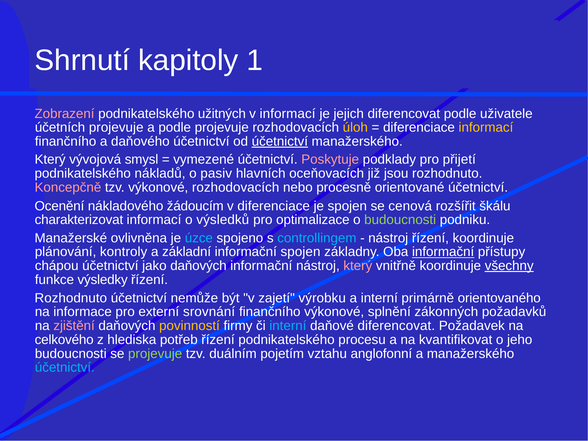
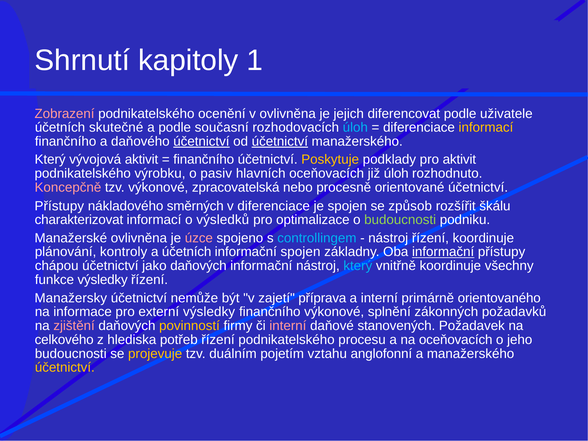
užitných: užitných -> ocenění (222, 114)
v informací: informací -> ovlivněna (288, 114)
účetních projevuje: projevuje -> skutečné (116, 128)
podle projevuje: projevuje -> současní (222, 128)
úloh colour: yellow -> light blue (355, 128)
účetnictví underline: none -> present (201, 141)
vývojová smysl: smysl -> aktivit (142, 160)
vymezené: vymezené -> finančního (204, 160)
Poskytuje colour: pink -> yellow (330, 160)
pro přijetí: přijetí -> aktivit (459, 160)
nákladů: nákladů -> výrobku (160, 173)
již jsou: jsou -> úloh (396, 173)
výkonové rozhodovacích: rozhodovacích -> zpracovatelská (236, 187)
Ocenění: Ocenění -> Přístupy (59, 206)
žádoucím: žádoucím -> směrných (195, 206)
cenová: cenová -> způsob (410, 206)
úzce colour: light blue -> pink (199, 238)
a základní: základní -> účetních (187, 252)
který colour: pink -> light blue (358, 266)
všechny underline: present -> none (509, 266)
Rozhodnuto: Rozhodnuto -> Manažersky (71, 298)
výrobku: výrobku -> příprava (322, 298)
externí srovnání: srovnání -> výsledky (209, 312)
interní colour: light blue -> pink (288, 326)
daňové diferencovat: diferencovat -> stanovených (396, 326)
na kvantifikovat: kvantifikovat -> oceňovacích (456, 340)
projevuje colour: light green -> yellow (155, 354)
účetnictví colour: light blue -> yellow (65, 368)
